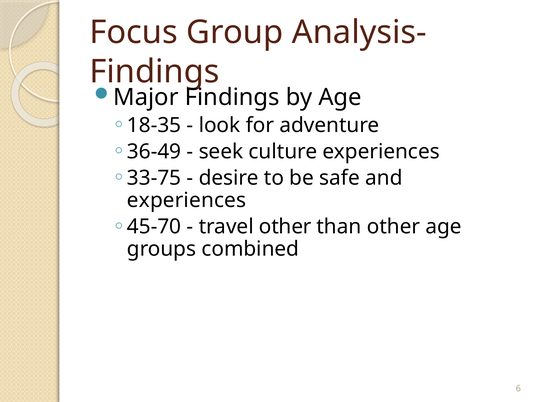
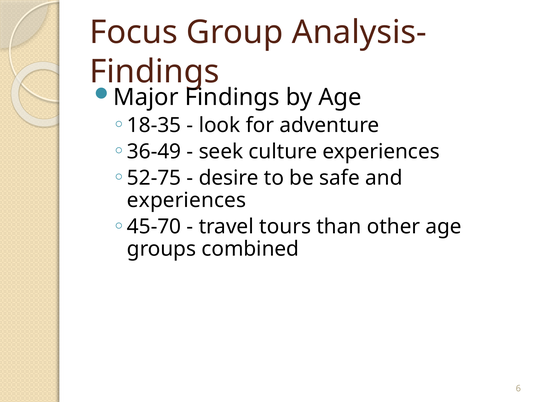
33-75: 33-75 -> 52-75 (154, 178)
travel other: other -> tours (285, 227)
